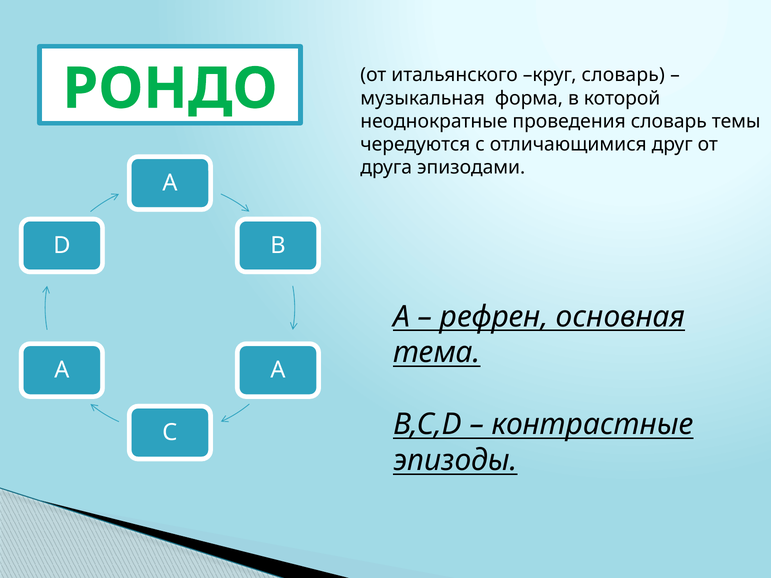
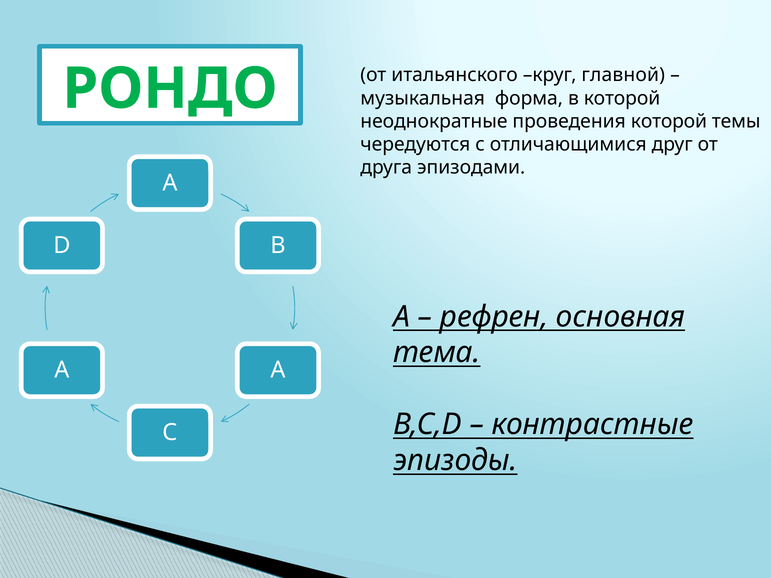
круг словарь: словарь -> главной (623, 75)
проведения словарь: словарь -> которой (669, 121)
